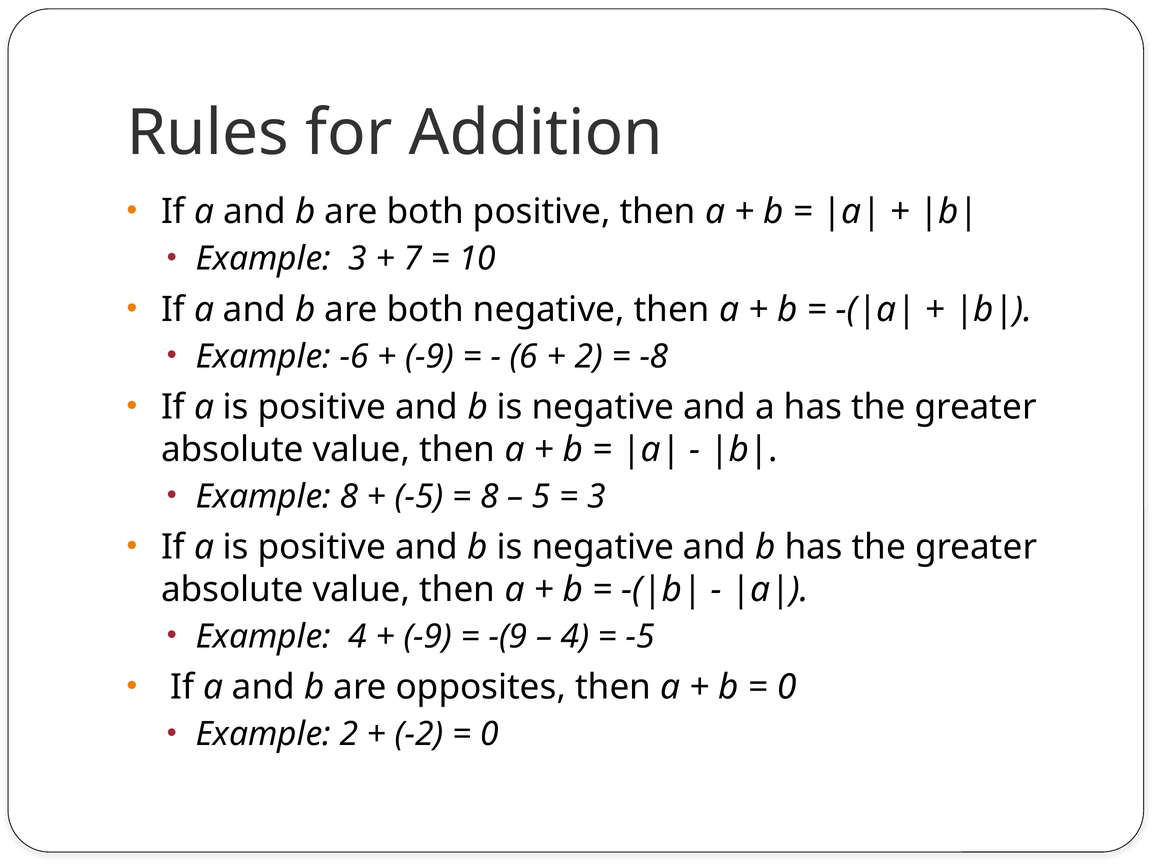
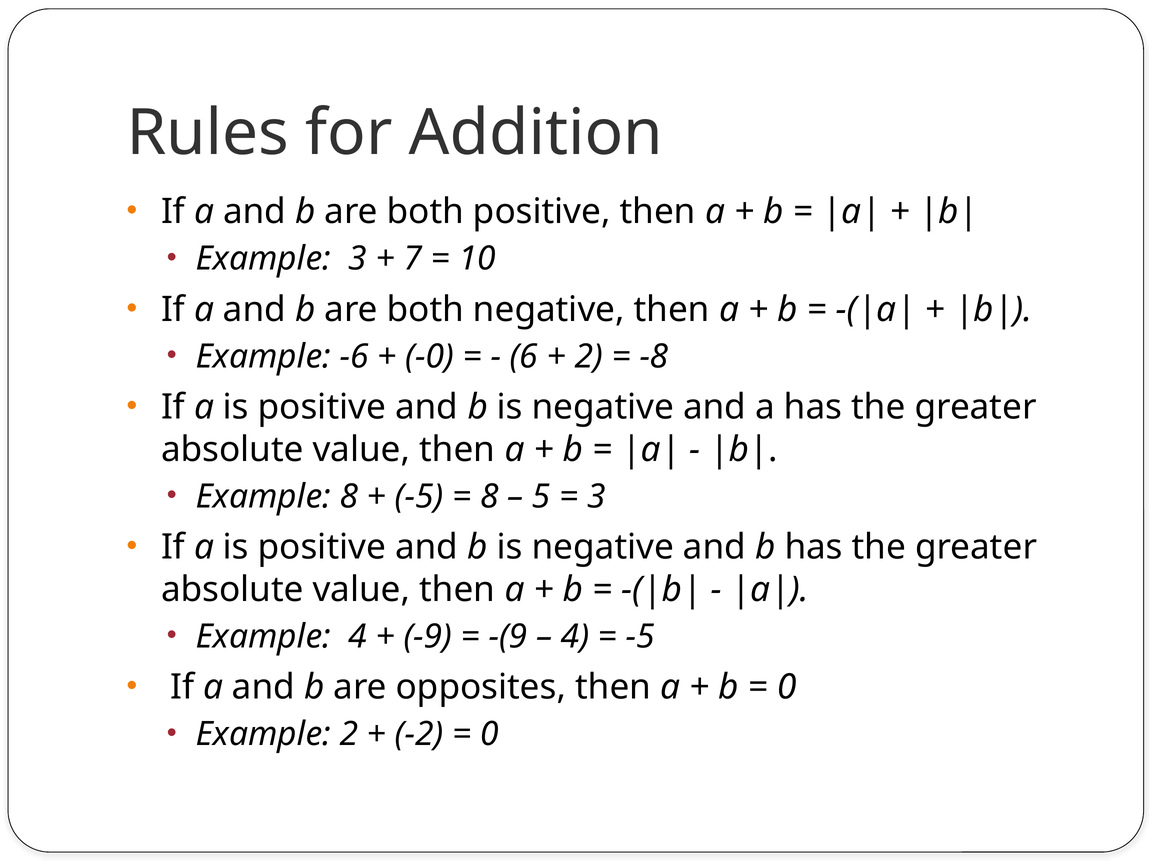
-9: -9 -> -0 (430, 357)
